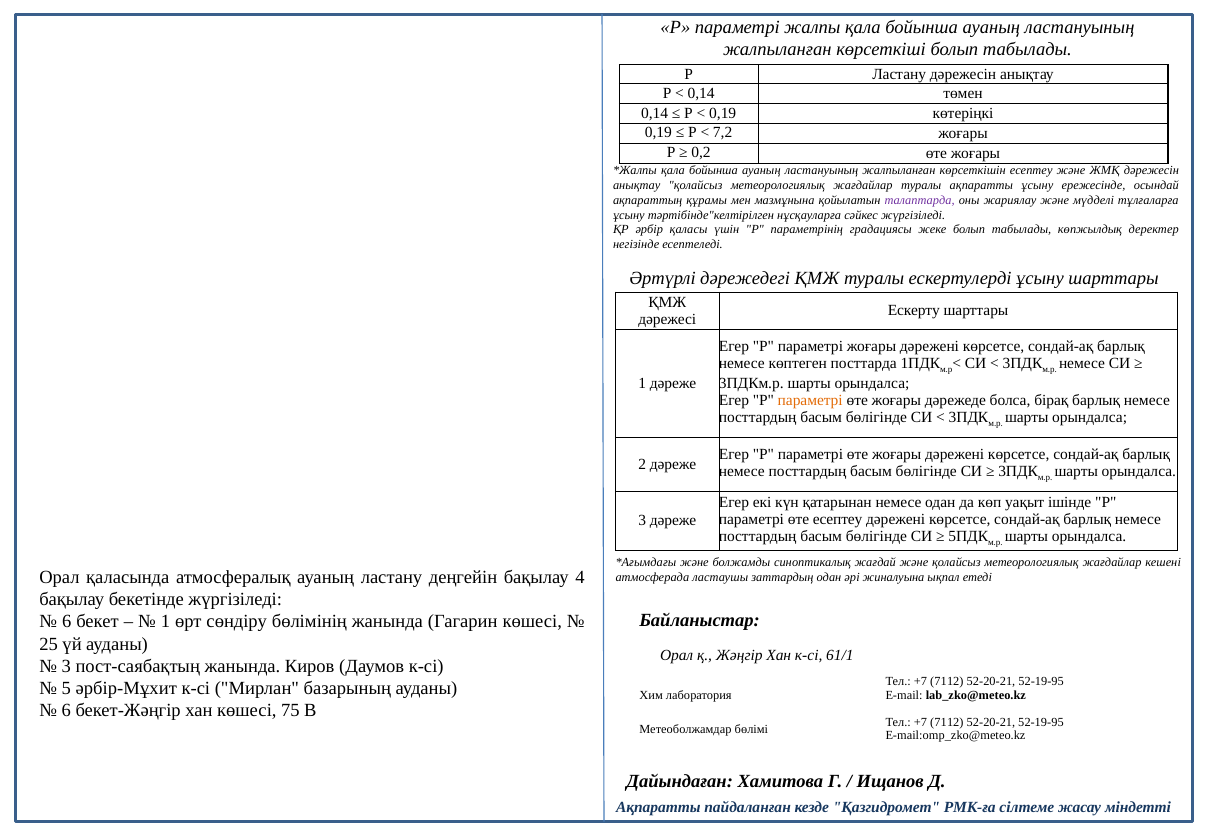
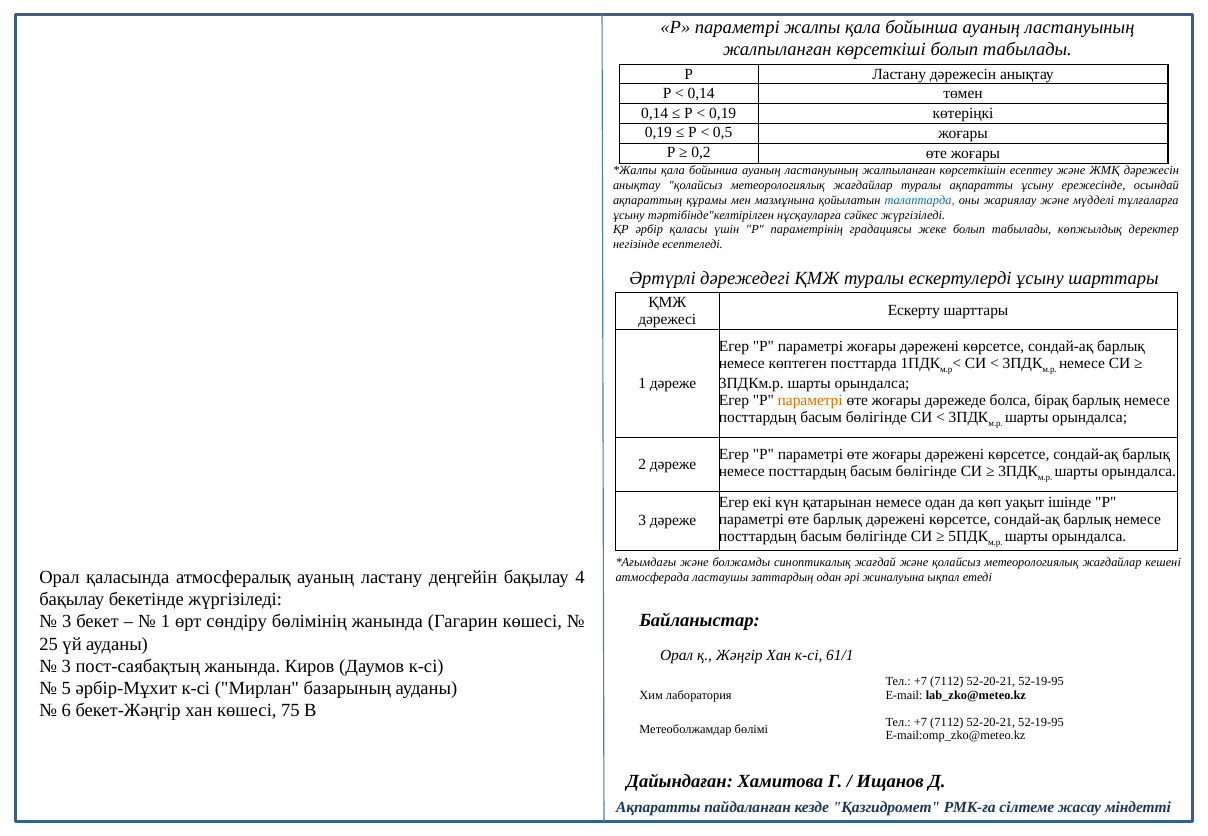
7,2: 7,2 -> 0,5 (723, 133)
талаптарда colour: purple -> blue (920, 200)
өте есептеу: есептеу -> барлық (838, 520)
6: 6 -> 3 (67, 622)
